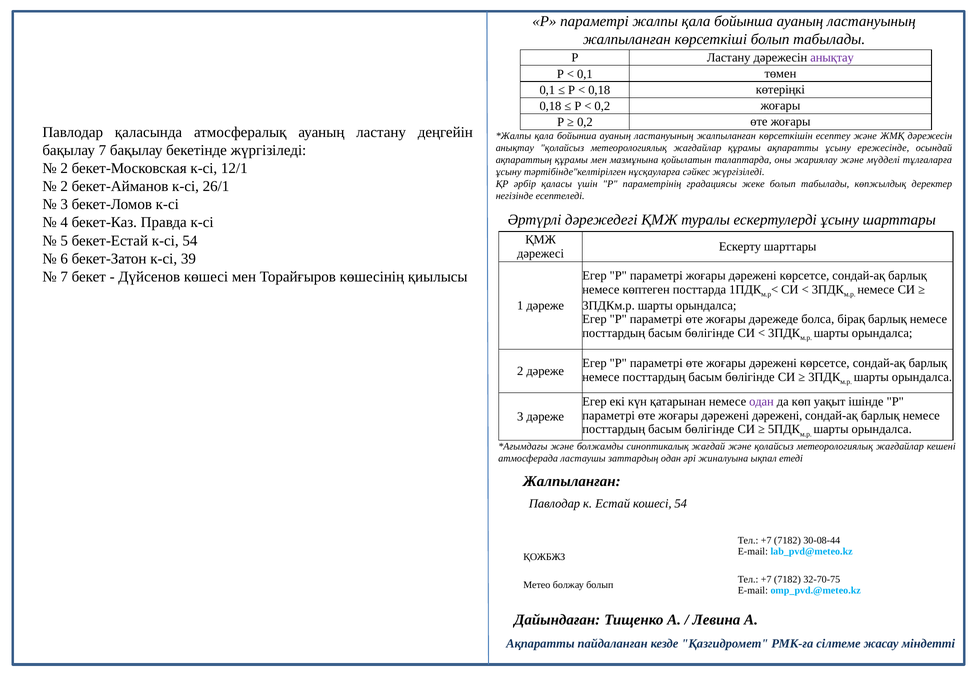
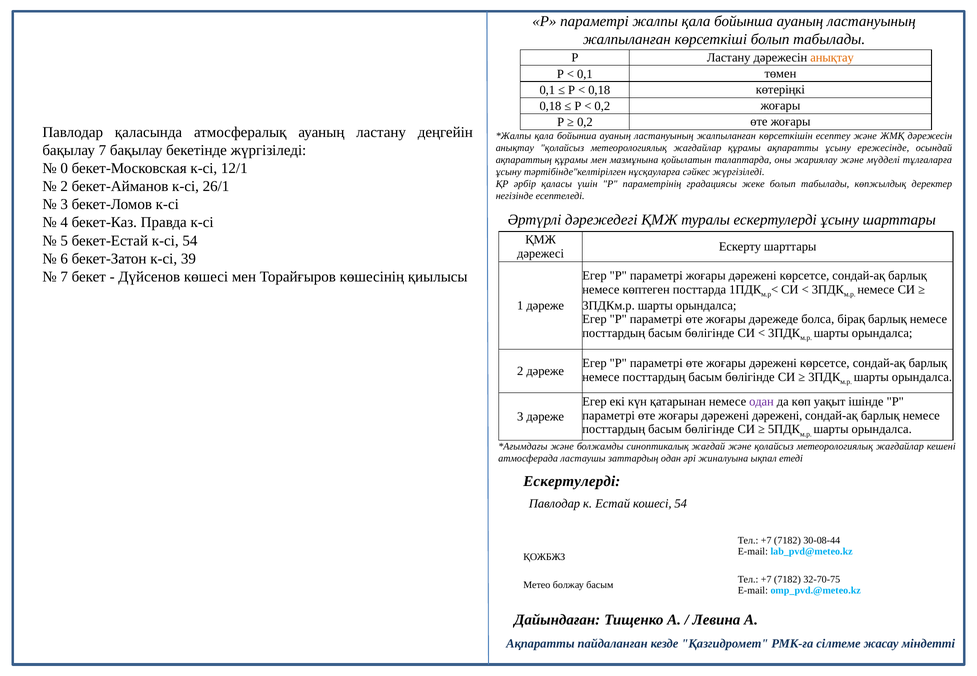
анықтау colour: purple -> orange (832, 58)
2: 2 -> 0 (64, 169)
Жалпыланған: Жалпыланған -> Ескертулерді (572, 482)
болжау болып: болып -> басым (600, 585)
